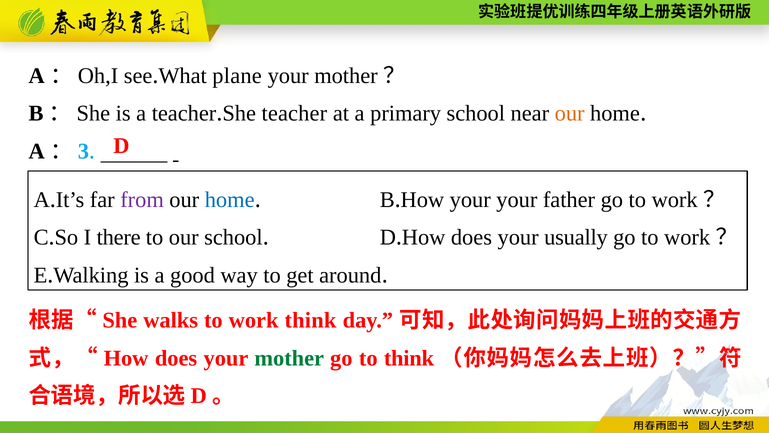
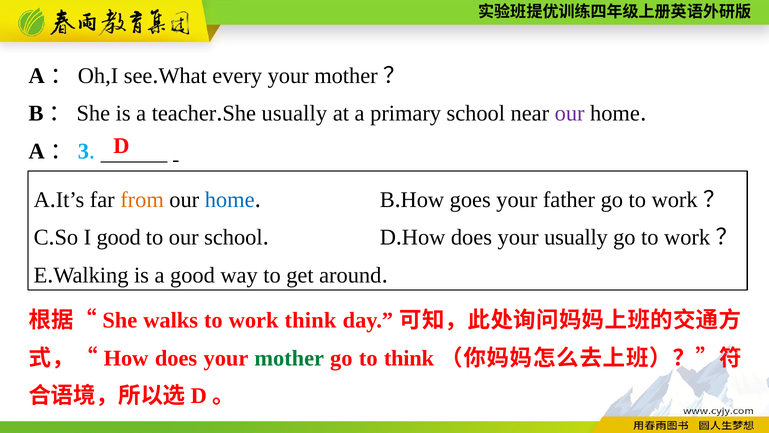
plane: plane -> every (237, 76)
teacher: teacher -> usually (294, 113)
our colour: orange -> purple (570, 113)
from colour: purple -> orange (142, 200)
your: your -> goes (470, 200)
I there: there -> good (119, 237)
